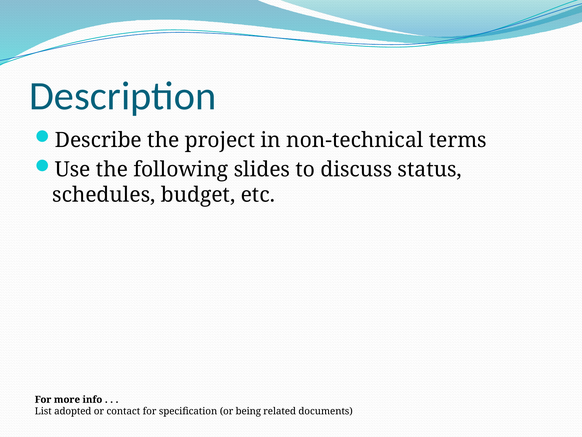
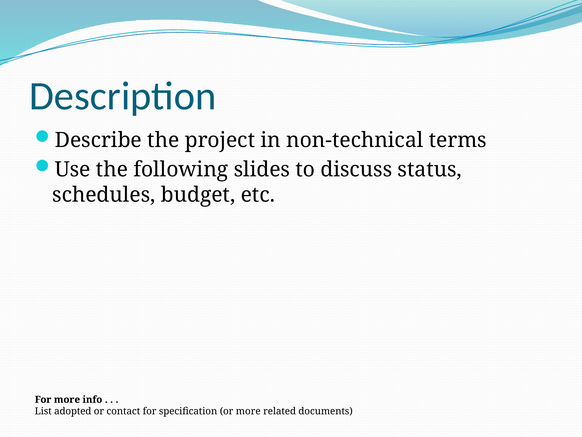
or being: being -> more (248, 411)
